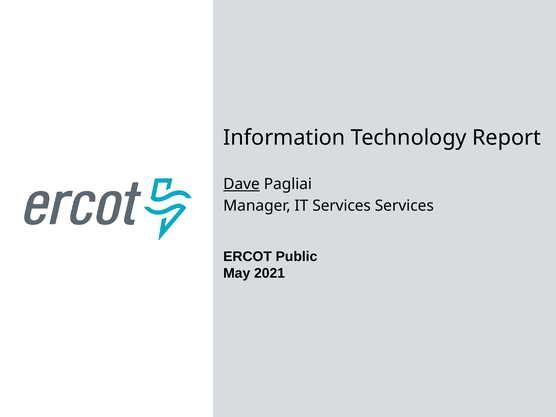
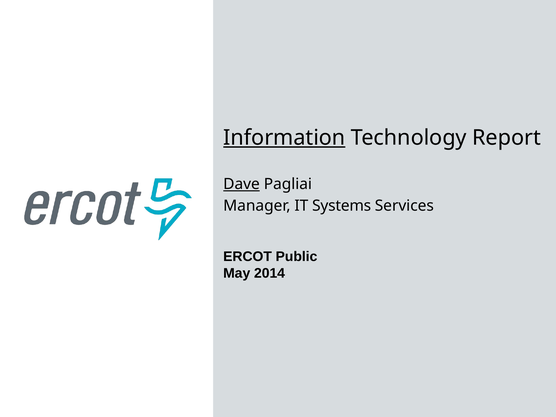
Information underline: none -> present (284, 138)
IT Services: Services -> Systems (342, 206)
2021: 2021 -> 2014 (270, 273)
